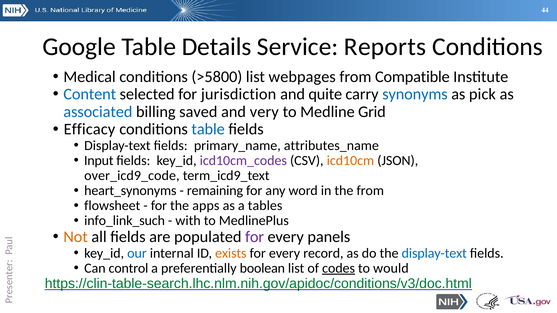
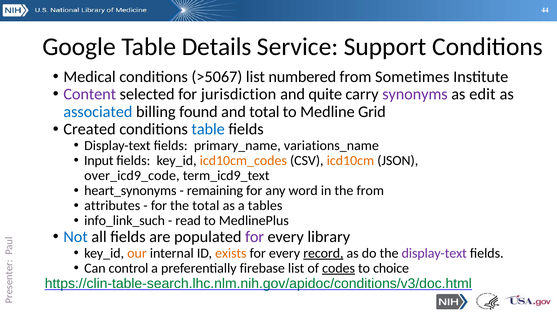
Reports: Reports -> Support (385, 47)
>5800: >5800 -> >5067 (217, 77)
webpages: webpages -> numbered (302, 77)
Compatible: Compatible -> Sometimes (412, 77)
Content colour: blue -> purple (90, 94)
synonyms colour: blue -> purple (415, 94)
pick: pick -> edit (482, 94)
saved: saved -> found (198, 112)
and very: very -> total (264, 112)
Efficacy: Efficacy -> Created (90, 129)
attributes_name: attributes_name -> variations_name (331, 146)
icd10cm_codes colour: purple -> orange (243, 161)
flowsheet: flowsheet -> attributes (112, 206)
the apps: apps -> total (206, 206)
with: with -> read (188, 221)
Not colour: orange -> blue (76, 237)
panels: panels -> library (329, 237)
our colour: blue -> orange (137, 253)
record underline: none -> present (323, 253)
display-text colour: blue -> purple (434, 253)
boolean: boolean -> firebase (262, 269)
would: would -> choice (391, 269)
